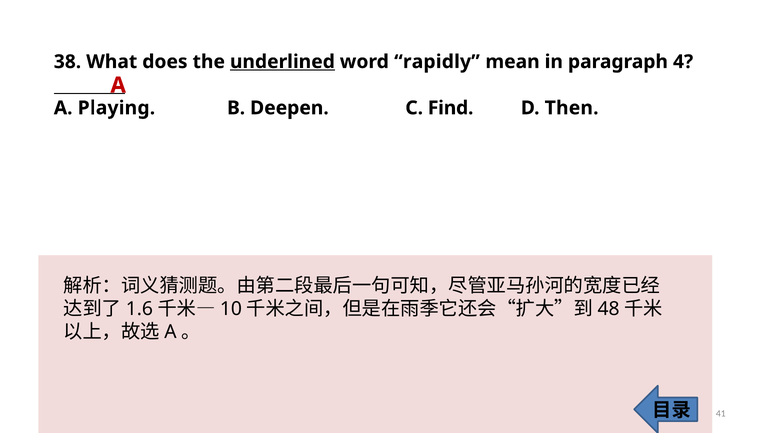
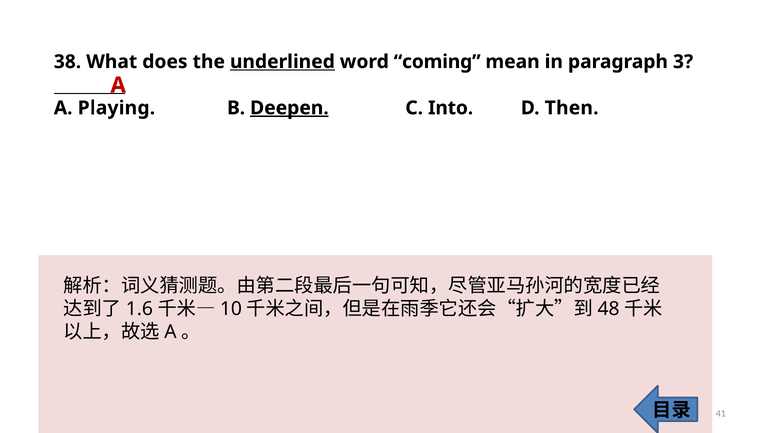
rapidly: rapidly -> coming (437, 62)
4: 4 -> 3 (683, 62)
Deepen underline: none -> present (289, 108)
Find: Find -> Into (451, 108)
